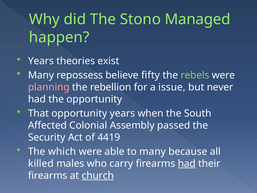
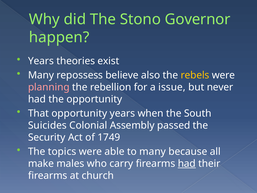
Managed: Managed -> Governor (198, 19)
fifty: fifty -> also (151, 75)
rebels colour: light green -> yellow (195, 75)
Affected: Affected -> Suicides (47, 125)
4419: 4419 -> 1749 (109, 137)
which: which -> topics (62, 151)
killed: killed -> make (41, 163)
church underline: present -> none (98, 175)
